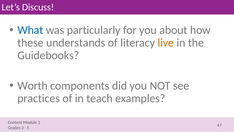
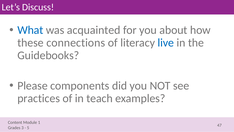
particularly: particularly -> acquainted (94, 30)
understands: understands -> connections (76, 43)
live colour: orange -> blue (166, 43)
Worth: Worth -> Please (33, 85)
